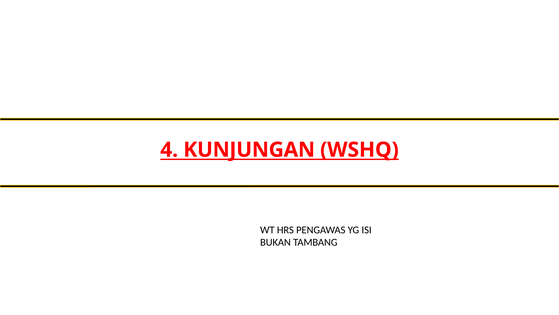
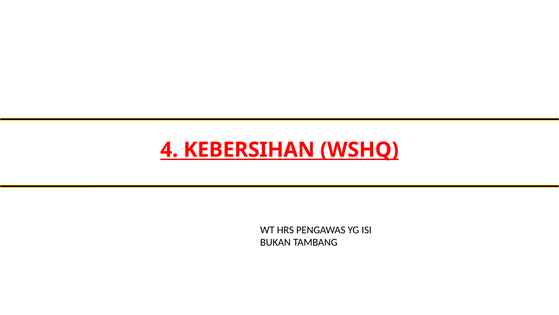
KUNJUNGAN: KUNJUNGAN -> KEBERSIHAN (249, 150)
